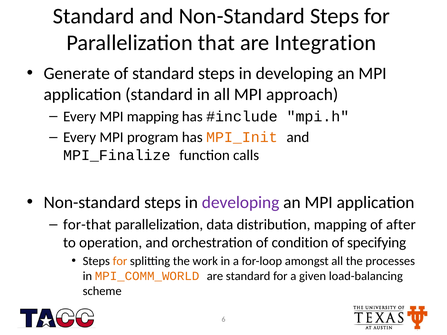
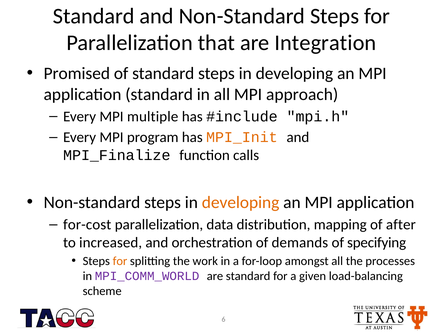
Generate: Generate -> Promised (77, 73)
MPI mapping: mapping -> multiple (153, 117)
developing colour: purple -> orange (241, 203)
for-that: for-that -> for-cost (87, 225)
operation: operation -> increased (111, 243)
condition: condition -> demands (300, 243)
MPI_COMM_WORLD colour: orange -> purple (147, 276)
